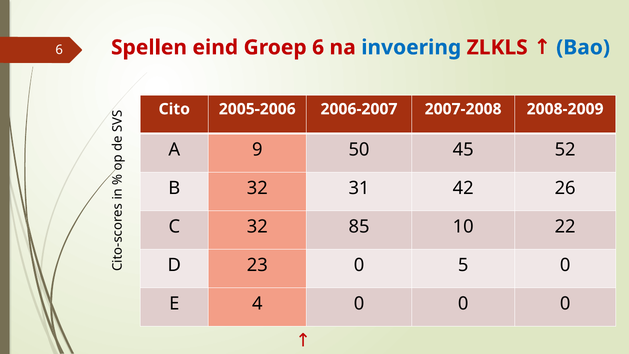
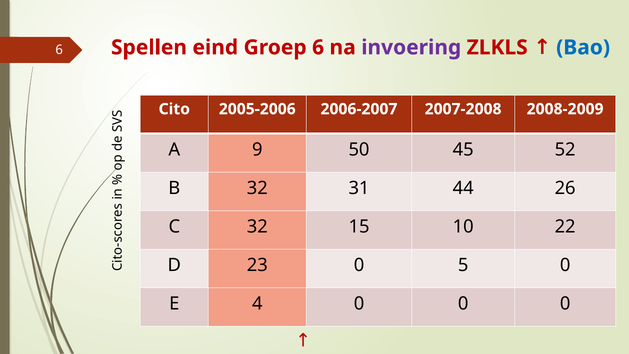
invoering colour: blue -> purple (411, 47)
42: 42 -> 44 (463, 188)
85: 85 -> 15 (359, 226)
